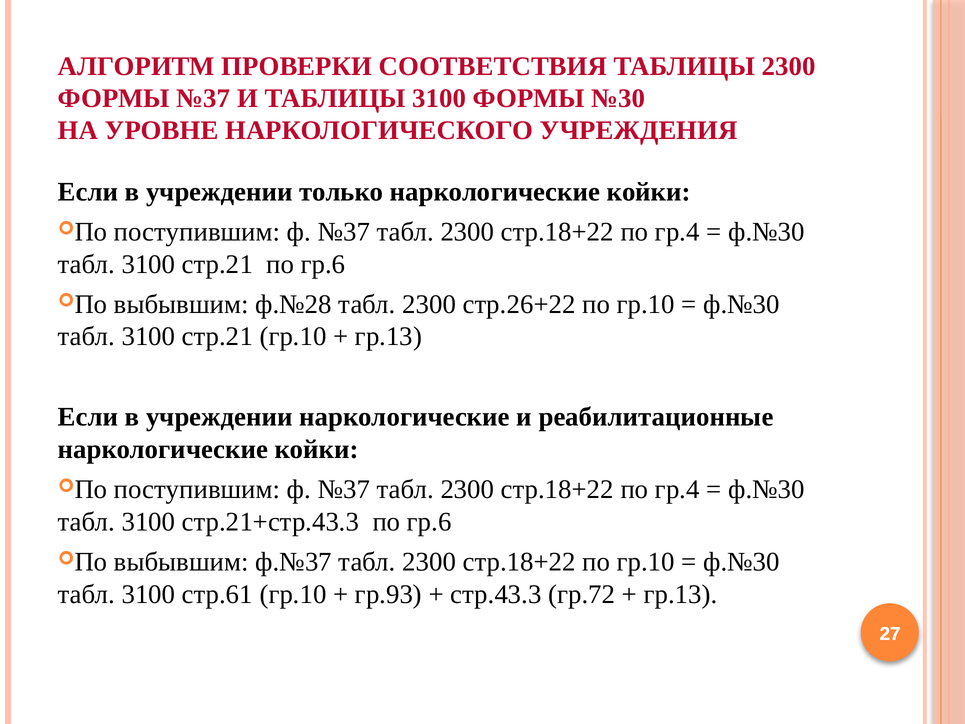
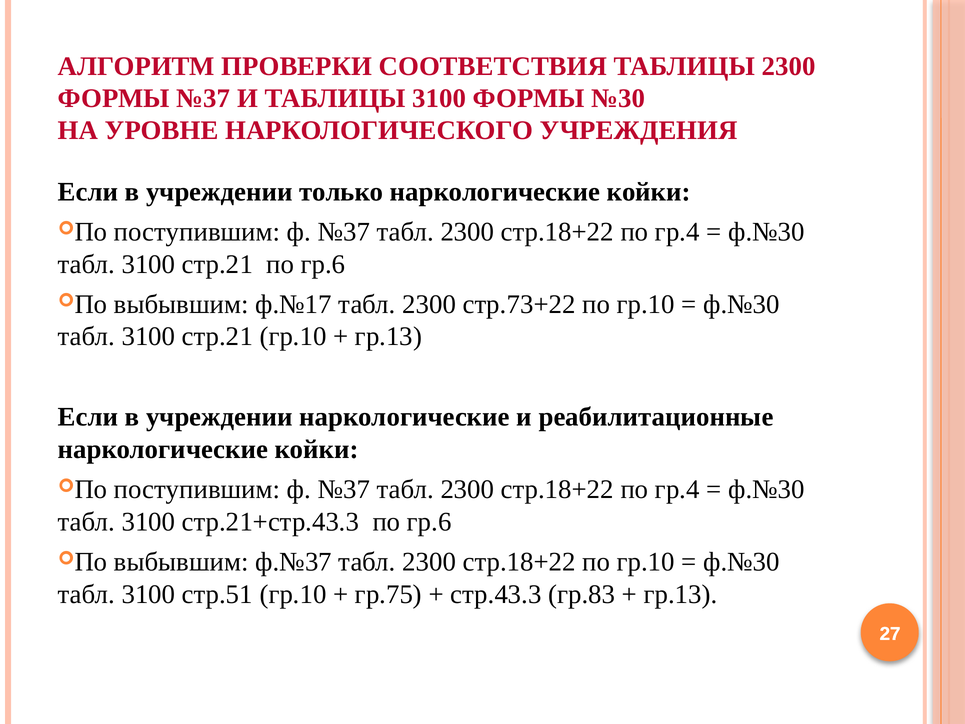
ф.№28: ф.№28 -> ф.№17 (294, 304)
стр.26+22: стр.26+22 -> стр.73+22 (519, 304)
стр.61: стр.61 -> стр.51 (217, 594)
гр.93: гр.93 -> гр.75 (388, 594)
гр.72: гр.72 -> гр.83 (582, 594)
